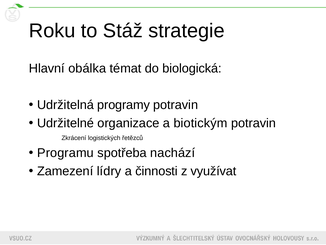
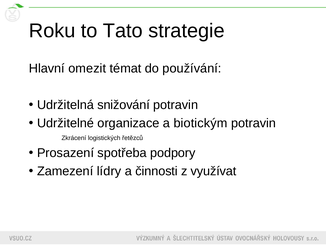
Stáž: Stáž -> Tato (123, 31)
obálka: obálka -> omezit (87, 68)
biologická: biologická -> používání (192, 68)
programy: programy -> snižování (124, 105)
Programu: Programu -> Prosazení (66, 153)
nachází: nachází -> podpory (173, 153)
